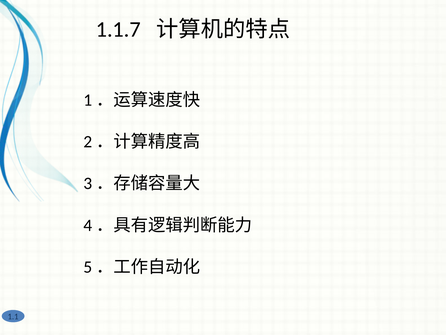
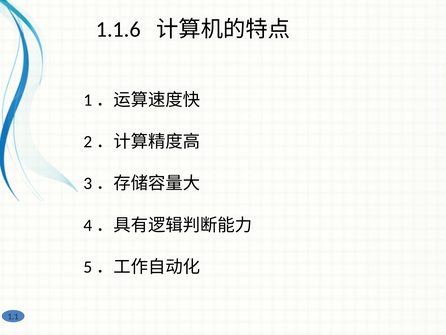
1.1.7: 1.1.7 -> 1.1.6 (118, 29)
